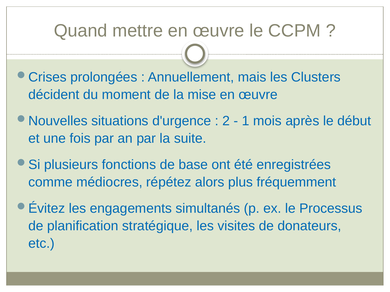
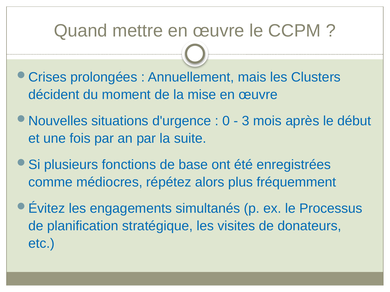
2: 2 -> 0 (226, 121)
1: 1 -> 3 (246, 121)
